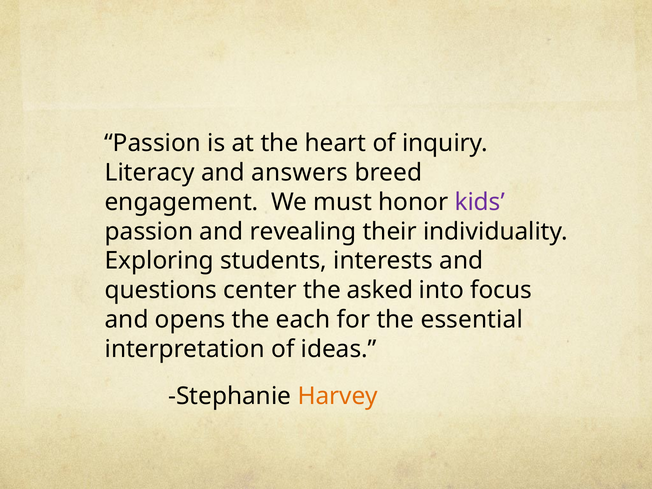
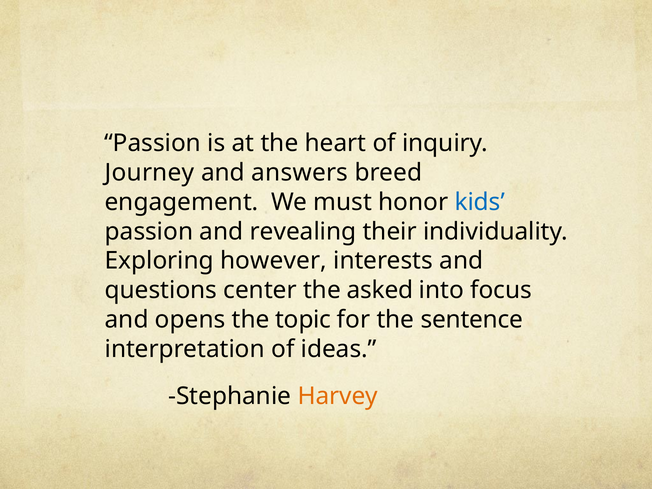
Literacy: Literacy -> Journey (150, 173)
kids colour: purple -> blue (480, 202)
students: students -> however (274, 261)
each: each -> topic (303, 320)
essential: essential -> sentence (472, 320)
